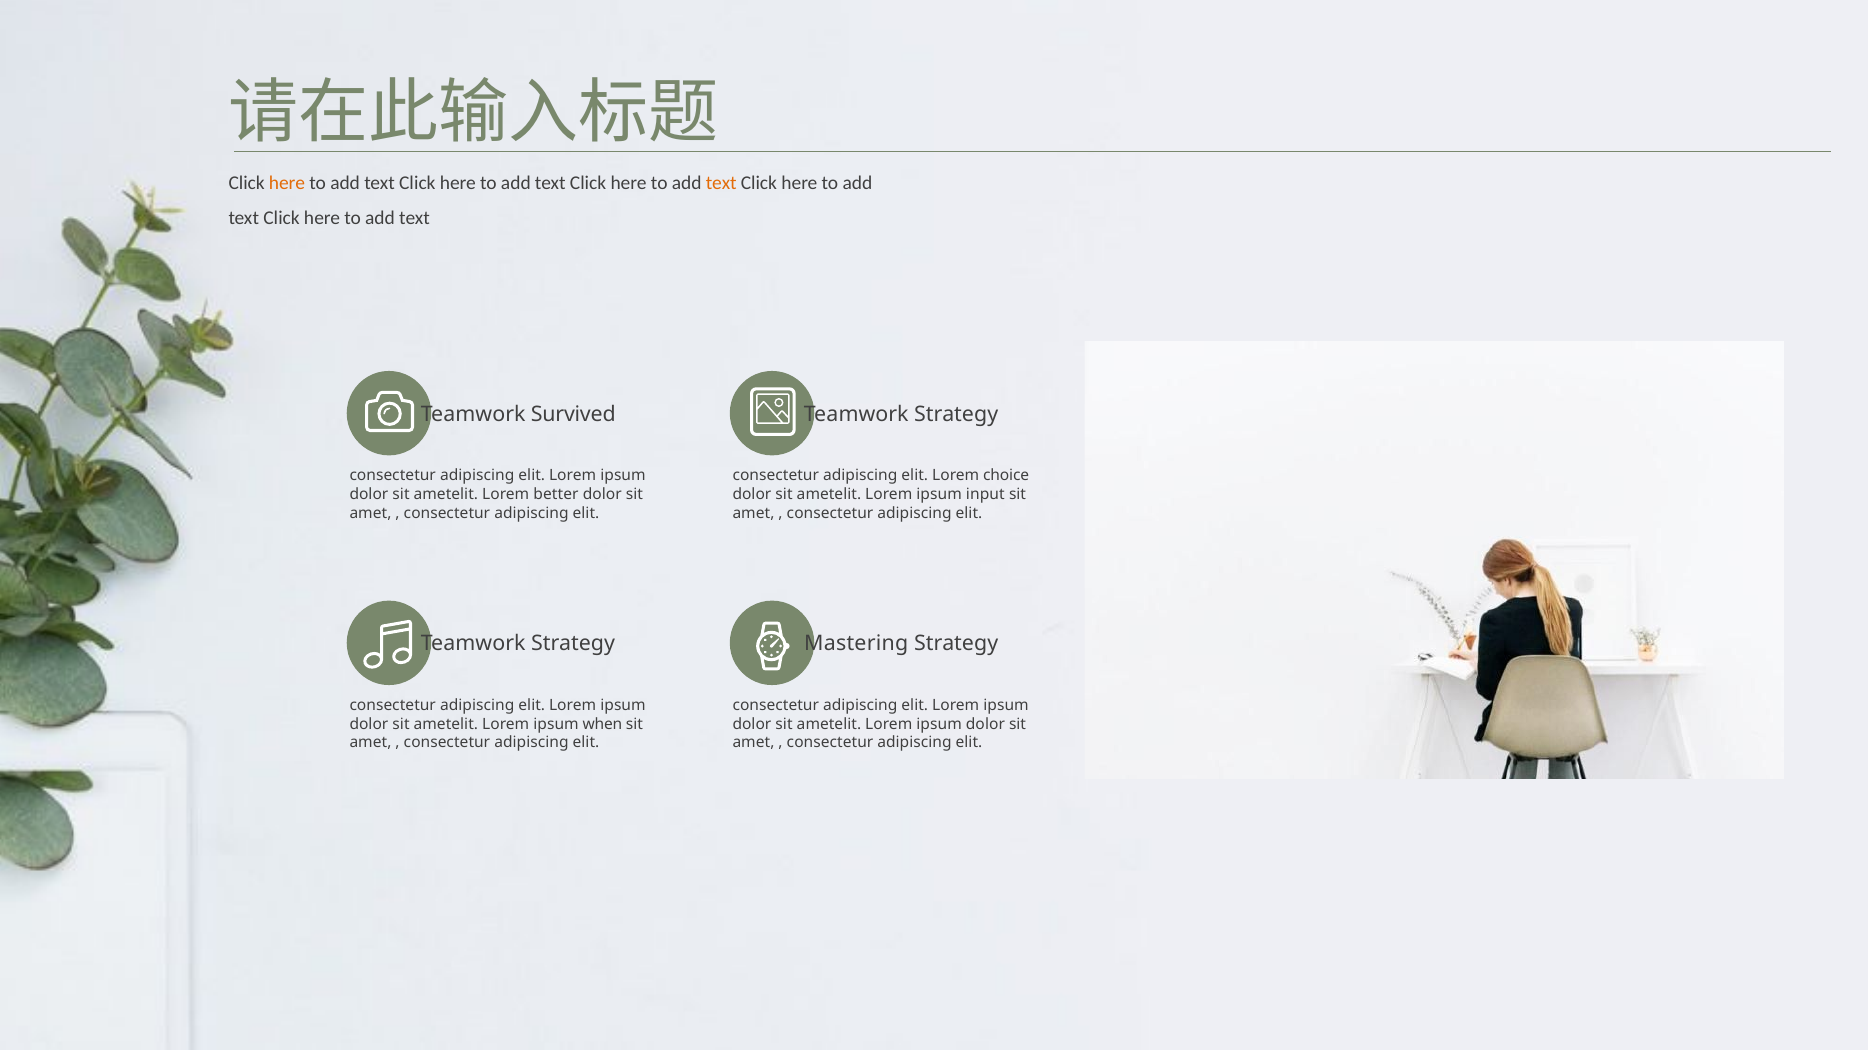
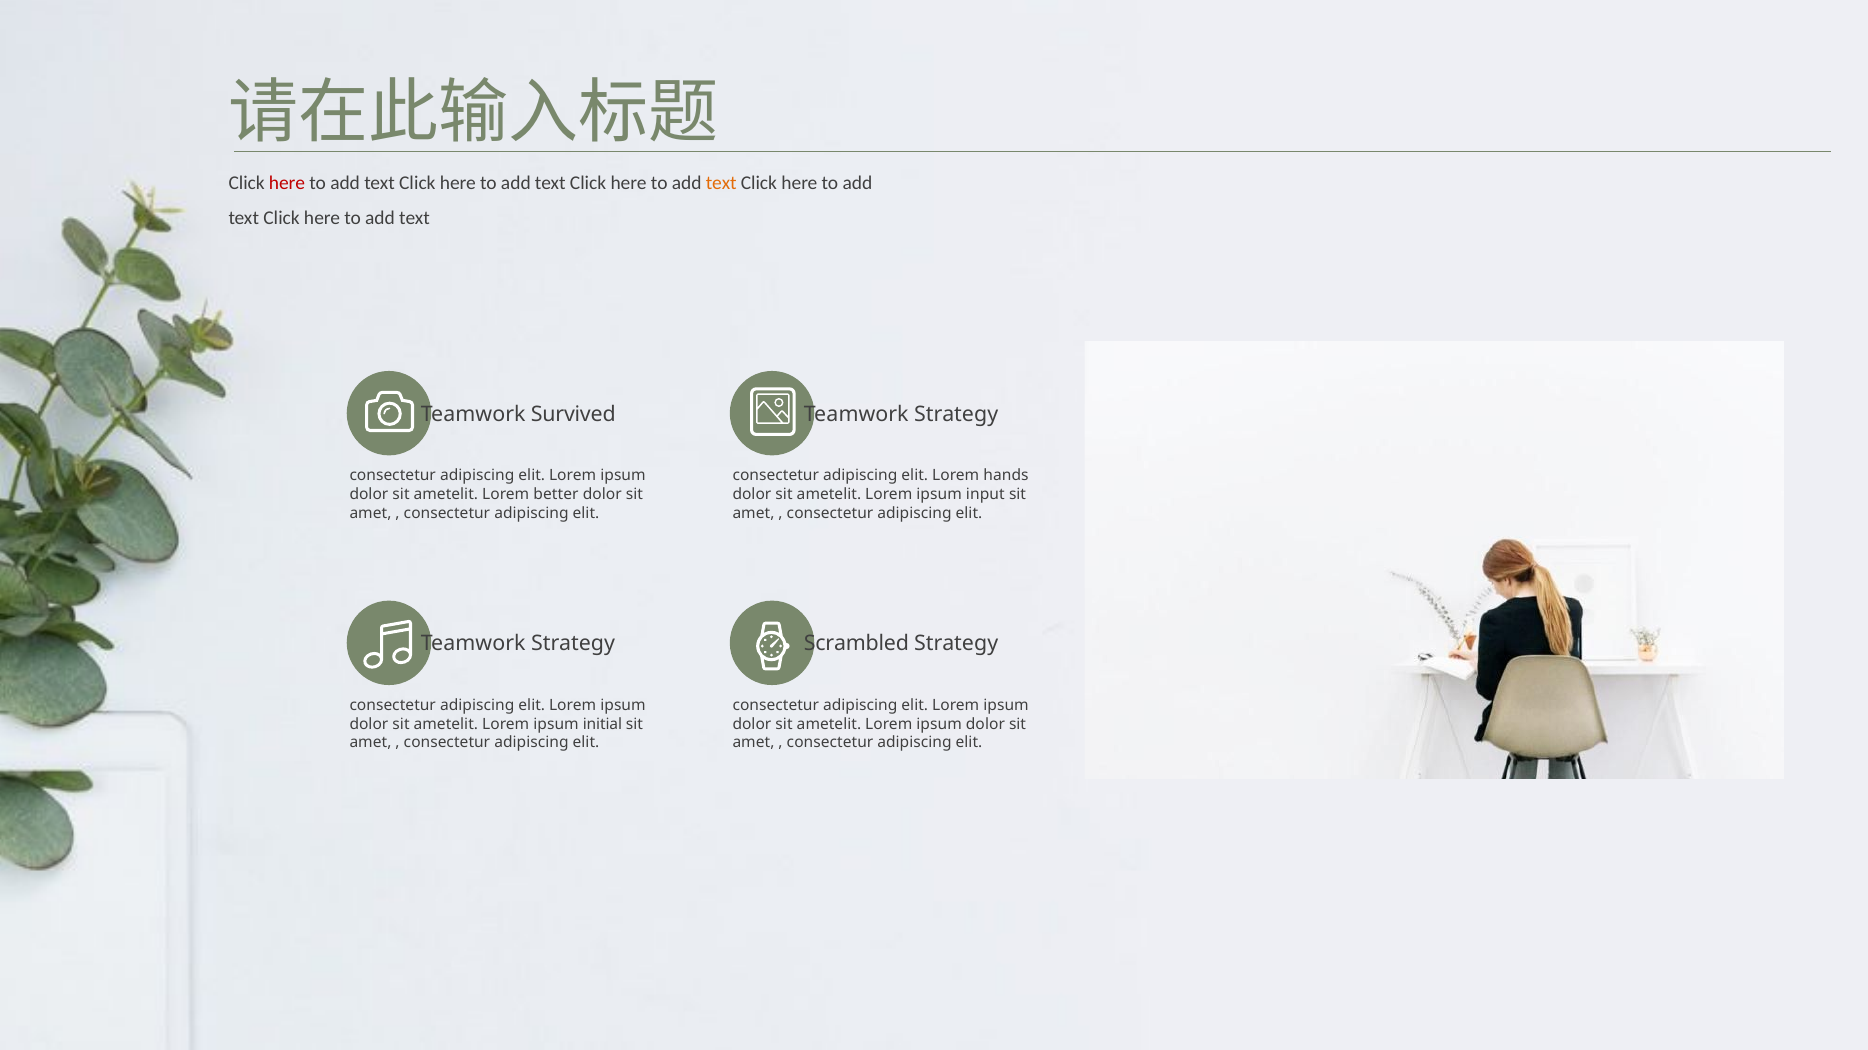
here colour: orange -> red (287, 183)
choice: choice -> hands (1006, 476)
Mastering: Mastering -> Scrambled (856, 644)
when: when -> initial (602, 725)
